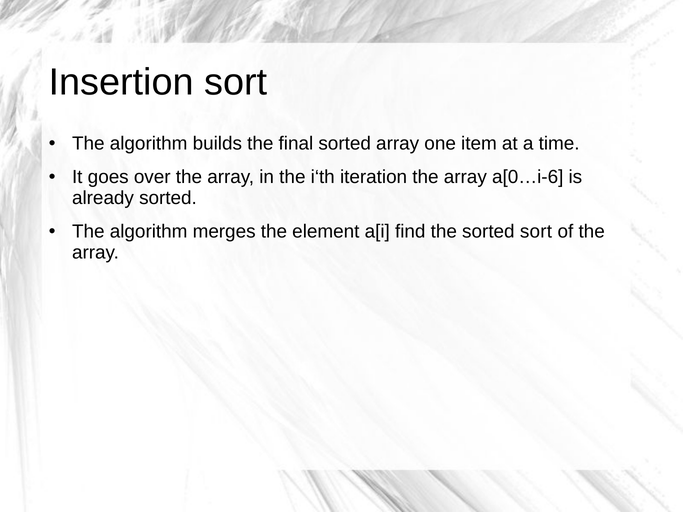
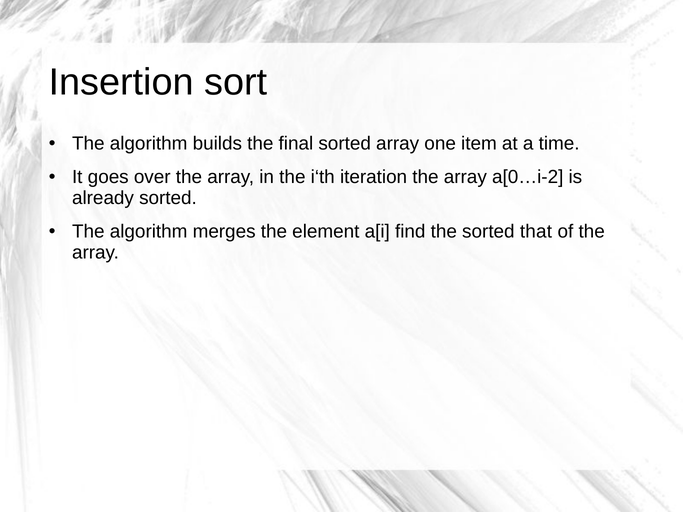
a[0…i-6: a[0…i-6 -> a[0…i-2 (528, 177)
sorted sort: sort -> that (536, 232)
